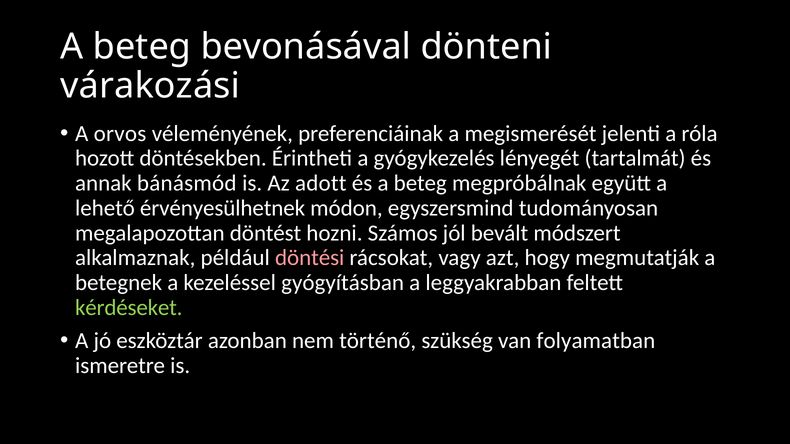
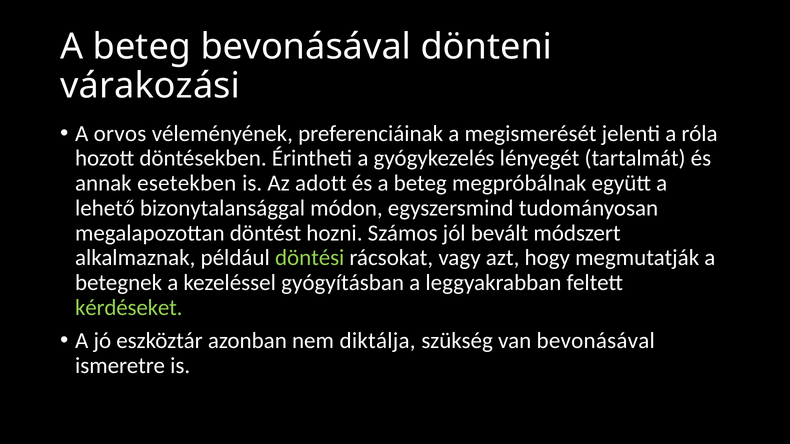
bánásmód: bánásmód -> esetekben (187, 183)
érvényesülhetnek: érvényesülhetnek -> bizonytalansággal (223, 208)
döntési colour: pink -> light green (310, 258)
történő: történő -> diktálja (378, 341)
van folyamatban: folyamatban -> bevonásával (596, 341)
